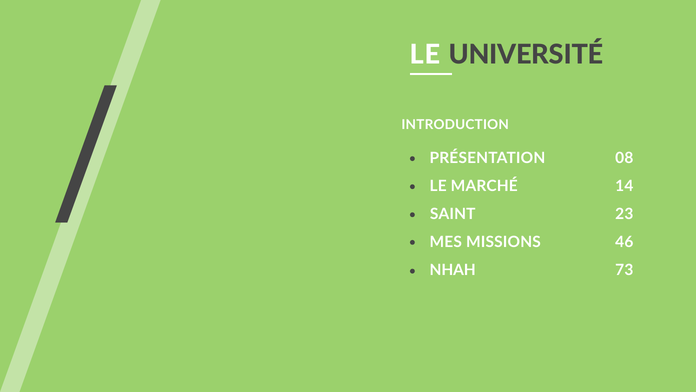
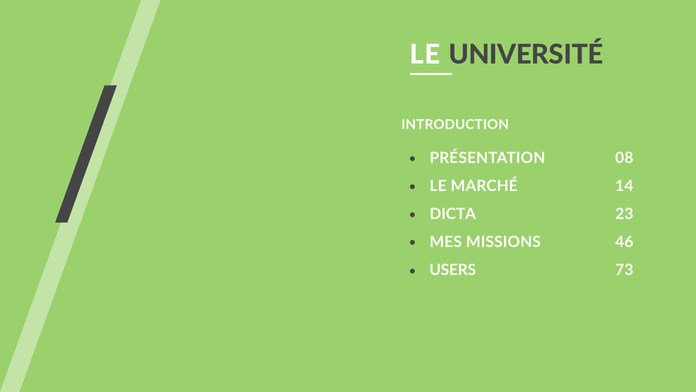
SAINT: SAINT -> DICTA (453, 214)
NHAH: NHAH -> USERS (453, 270)
